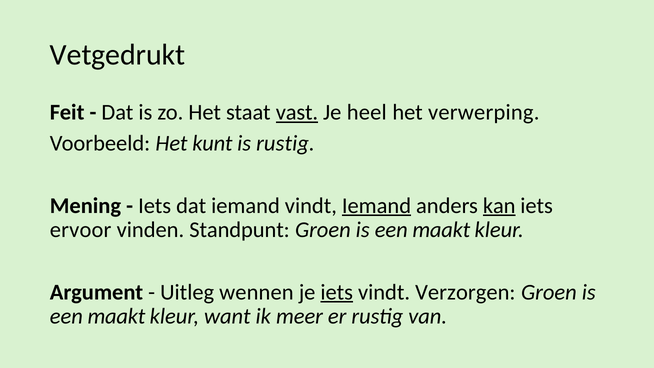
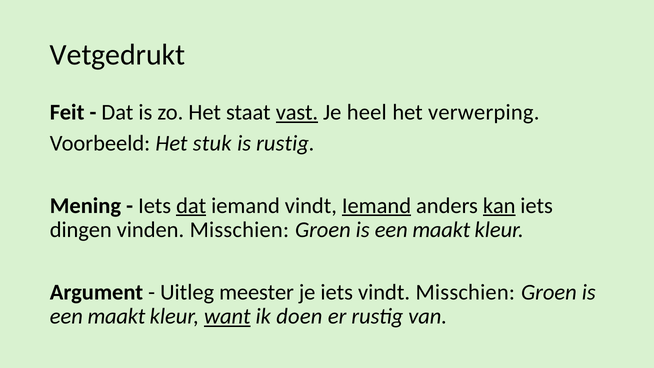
kunt: kunt -> stuk (212, 143)
dat underline: none -> present (191, 206)
ervoor: ervoor -> dingen (81, 230)
vinden Standpunt: Standpunt -> Misschien (239, 230)
wennen: wennen -> meester (257, 292)
iets underline: present -> none (337, 292)
vindt Verzorgen: Verzorgen -> Misschien (465, 292)
want underline: none -> present (227, 316)
meer: meer -> doen (299, 316)
